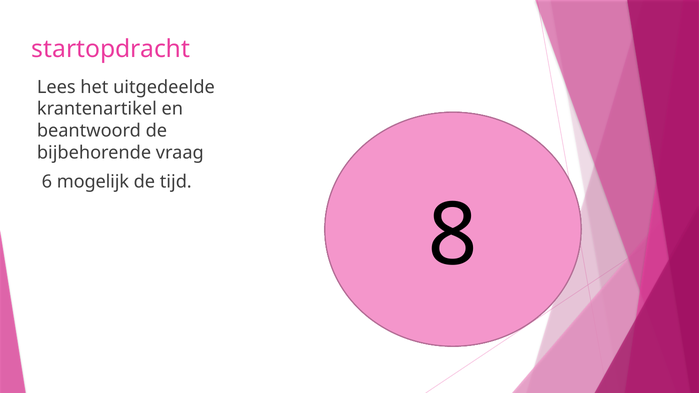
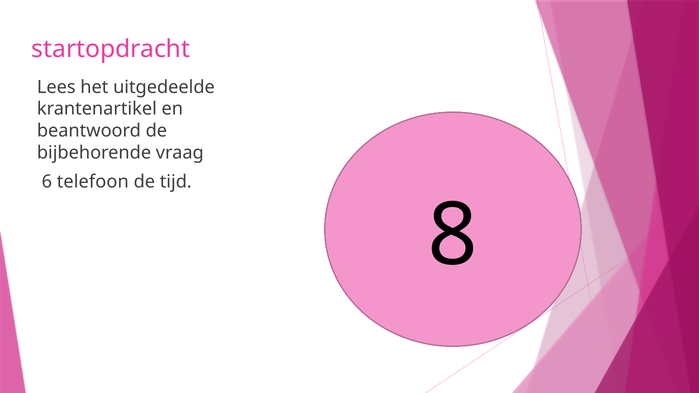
mogelijk: mogelijk -> telefoon (93, 182)
